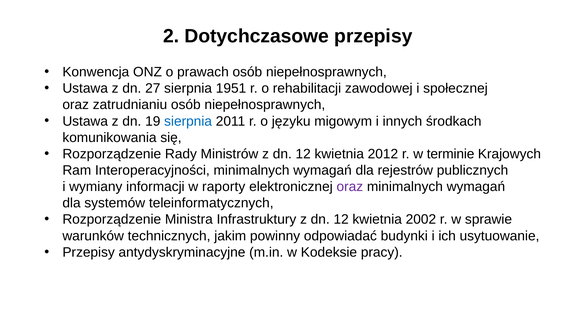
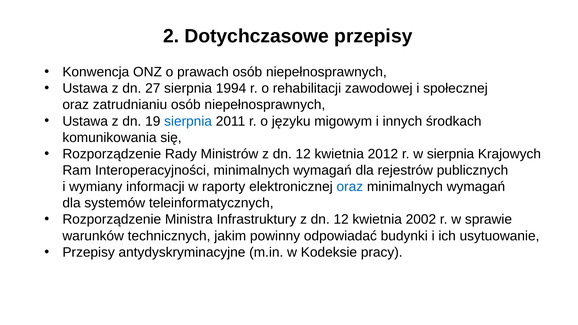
1951: 1951 -> 1994 (231, 88)
w terminie: terminie -> sierpnia (451, 154)
oraz colour: purple -> blue (350, 187)
